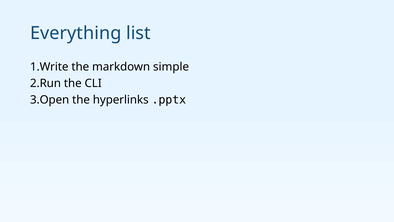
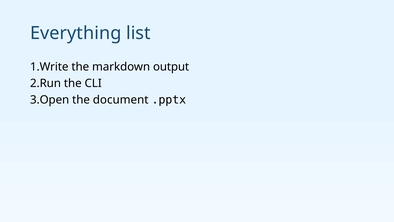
simple: simple -> output (171, 67)
hyperlinks: hyperlinks -> document (121, 100)
